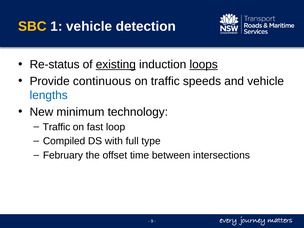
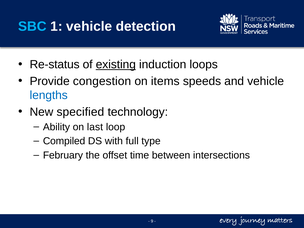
SBC colour: yellow -> light blue (32, 26)
loops underline: present -> none (204, 65)
continuous: continuous -> congestion (102, 81)
on traffic: traffic -> items (165, 81)
minimum: minimum -> specified (80, 112)
Traffic: Traffic -> Ability (56, 127)
fast: fast -> last (95, 127)
